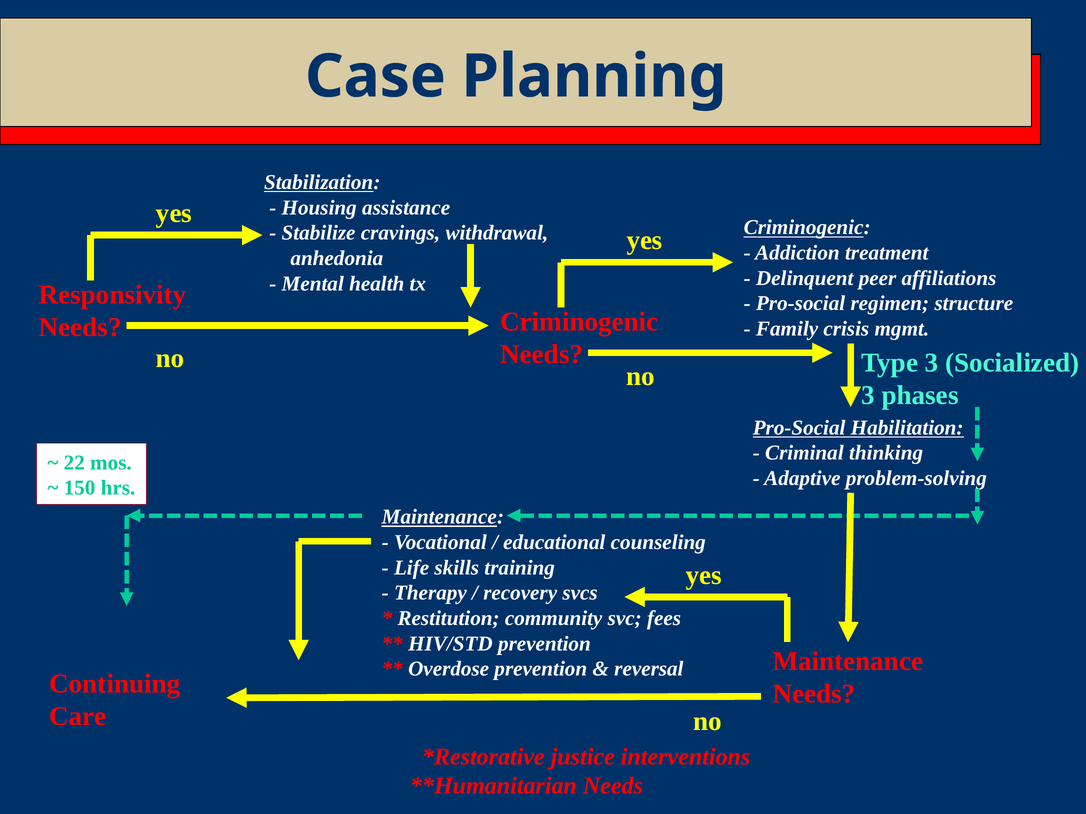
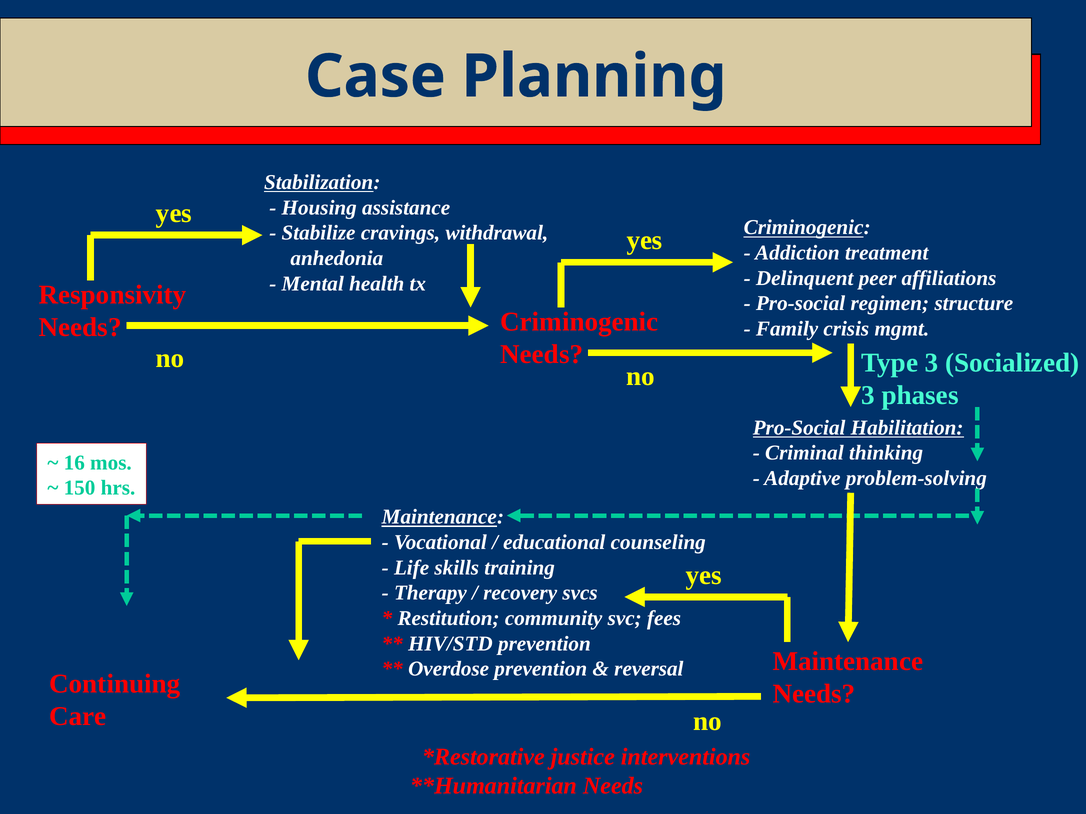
22: 22 -> 16 (74, 463)
